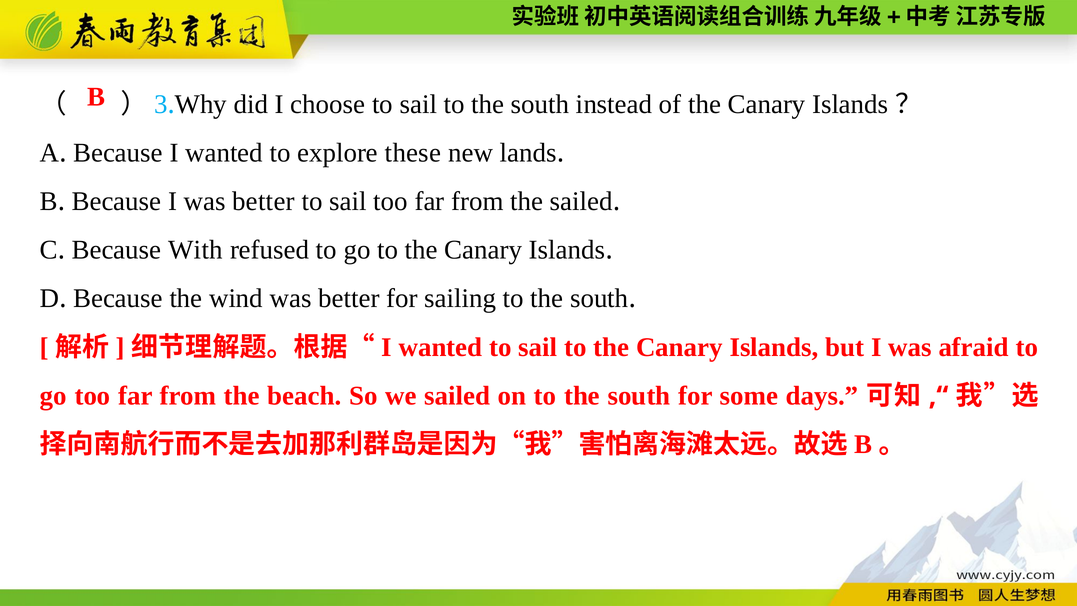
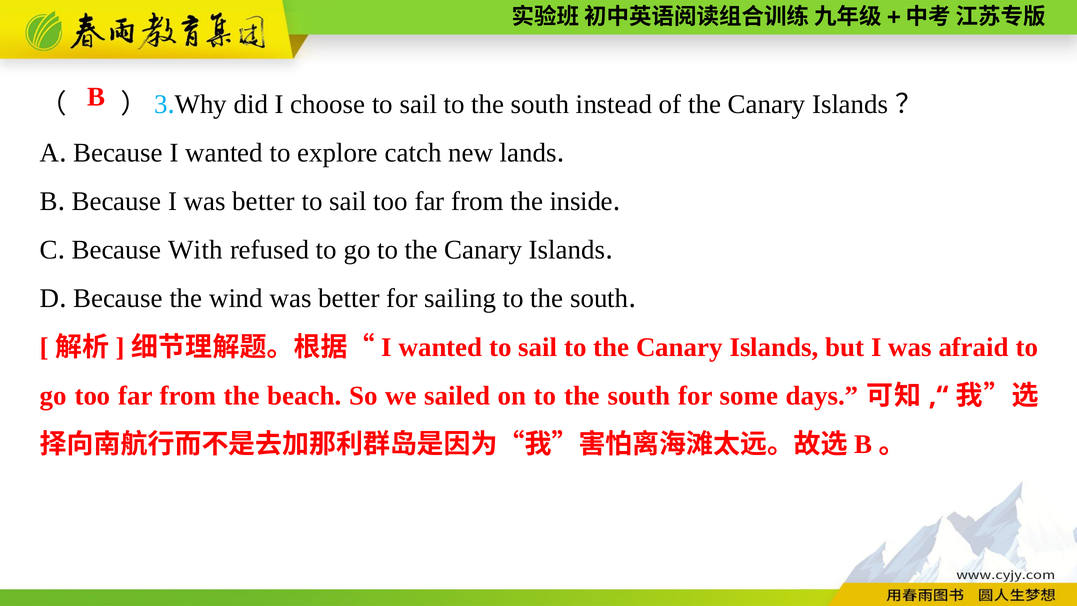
these: these -> catch (413, 153)
the sailed: sailed -> inside (581, 201)
